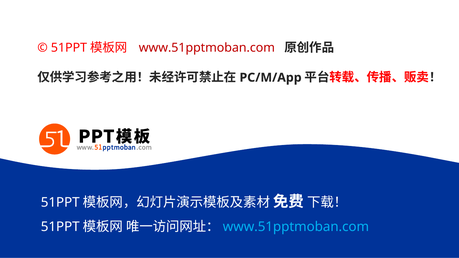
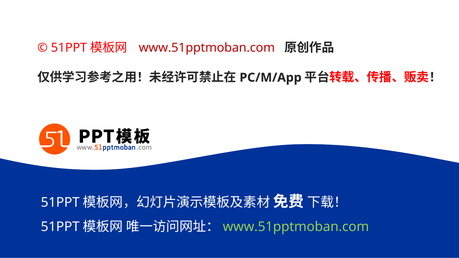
www.51pptmoban.com colour: light blue -> light green (296, 227)
